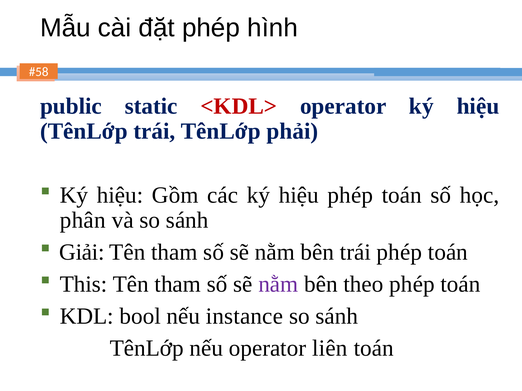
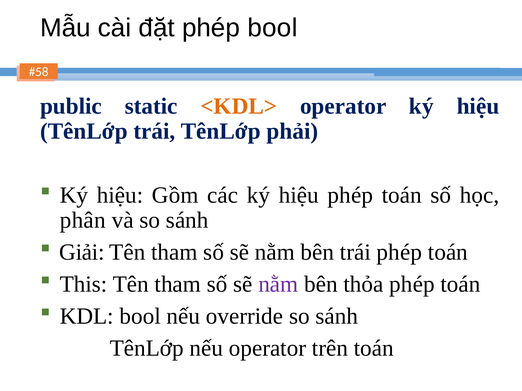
phép hình: hình -> bool (272, 28)
<KDL> colour: red -> orange (239, 106)
theo: theo -> thỏa (363, 285)
instance: instance -> override (245, 317)
liên: liên -> trên (330, 349)
